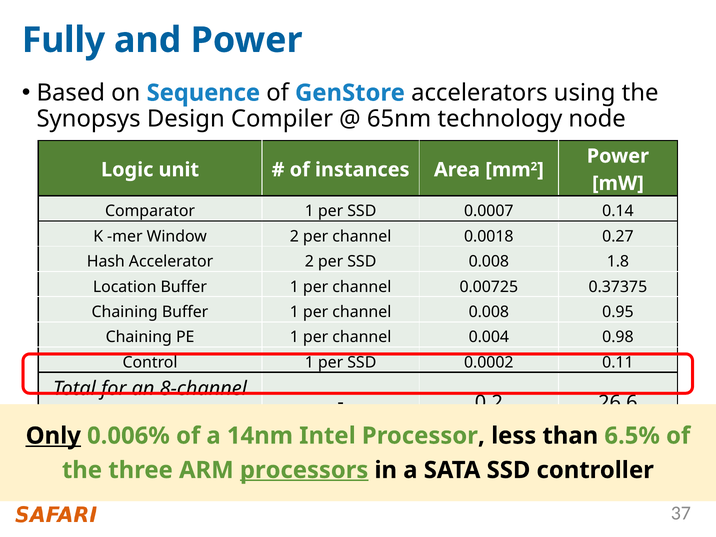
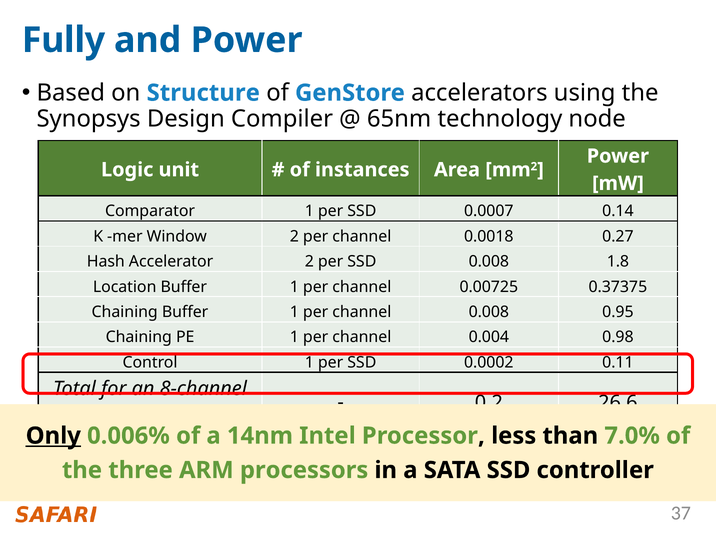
Sequence: Sequence -> Structure (203, 93)
6.5%: 6.5% -> 7.0% (632, 436)
processors underline: present -> none (304, 470)
